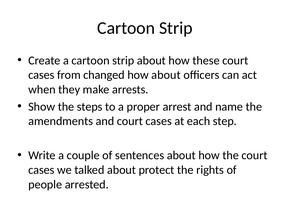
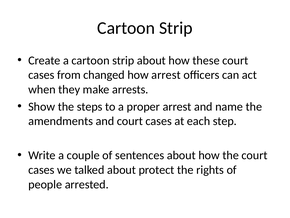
how about: about -> arrest (166, 75)
